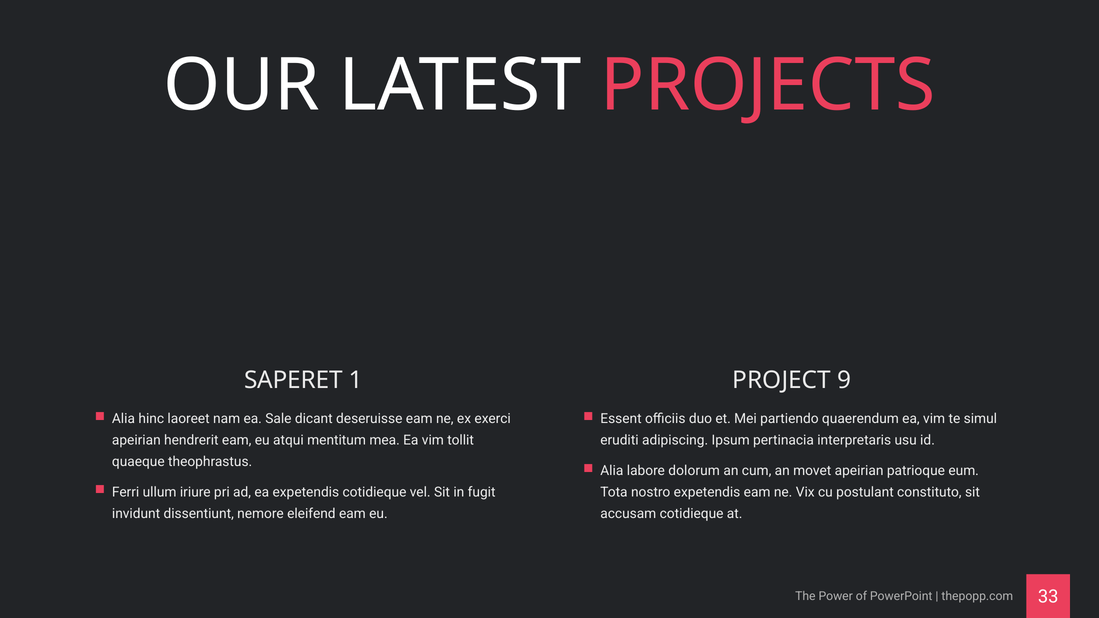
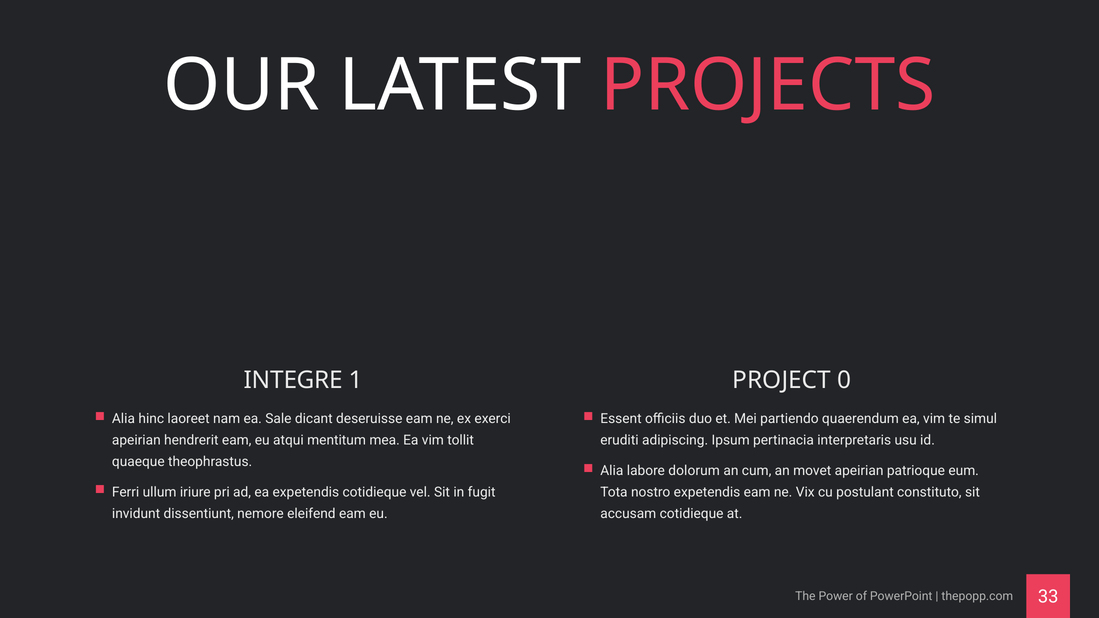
SAPERET: SAPERET -> INTEGRE (293, 380)
9: 9 -> 0 (844, 380)
